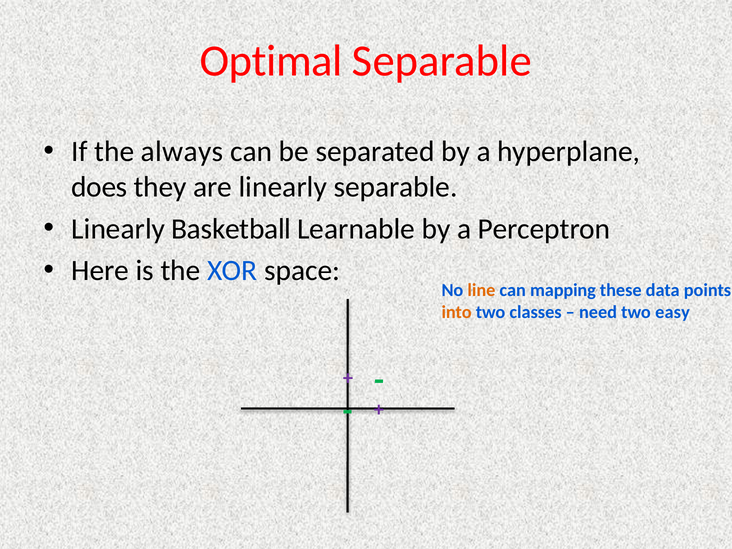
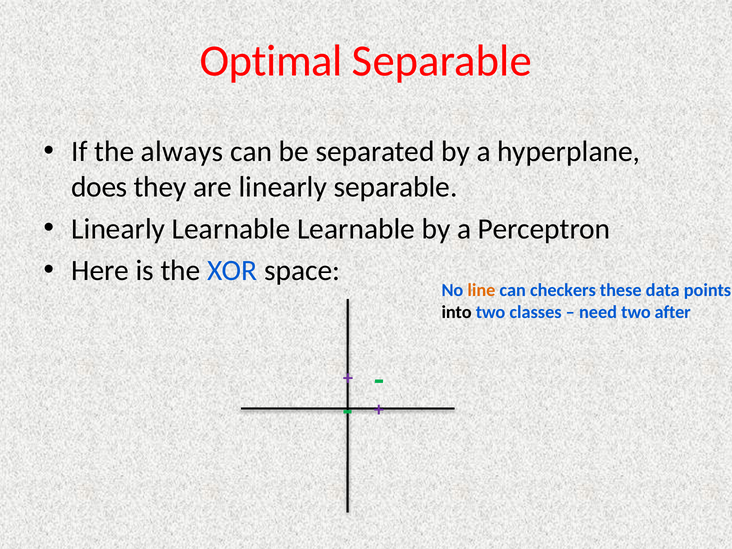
Linearly Basketball: Basketball -> Learnable (231, 229)
mapping: mapping -> checkers (563, 290)
into colour: orange -> black (457, 312)
easy: easy -> after (673, 312)
